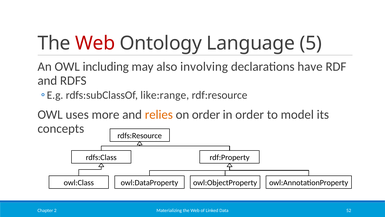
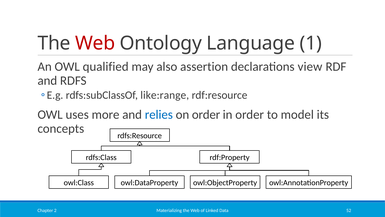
5: 5 -> 1 (311, 43)
including: including -> qualified (106, 67)
involving: involving -> assertion (204, 67)
have: have -> view (310, 67)
relies colour: orange -> blue (159, 114)
